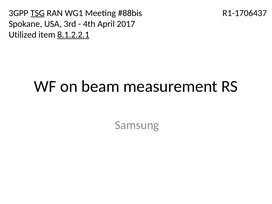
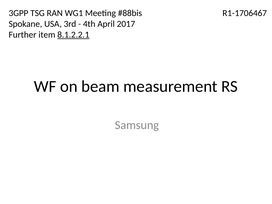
TSG underline: present -> none (38, 13)
R1-1706437: R1-1706437 -> R1-1706467 (245, 13)
Utilized: Utilized -> Further (23, 35)
